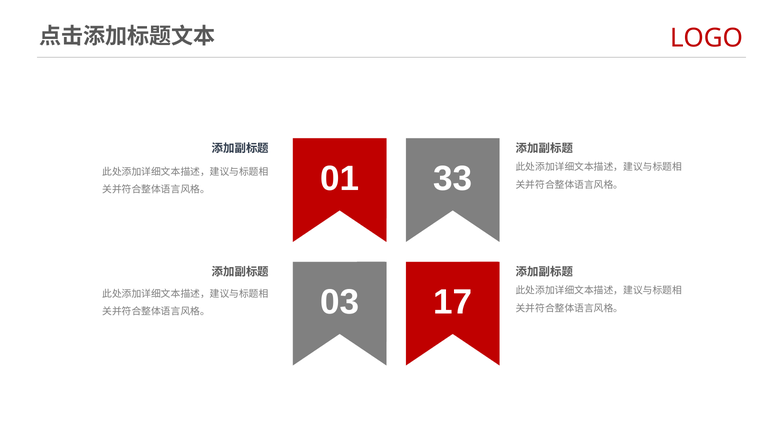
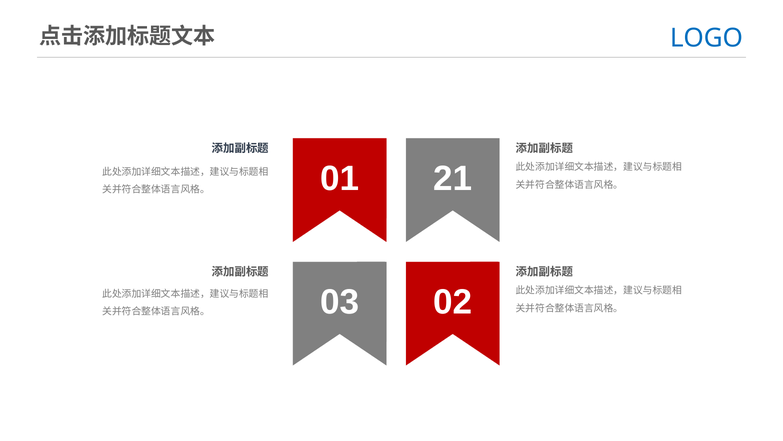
LOGO colour: red -> blue (706, 38)
33: 33 -> 21 (453, 178)
17: 17 -> 02 (453, 302)
